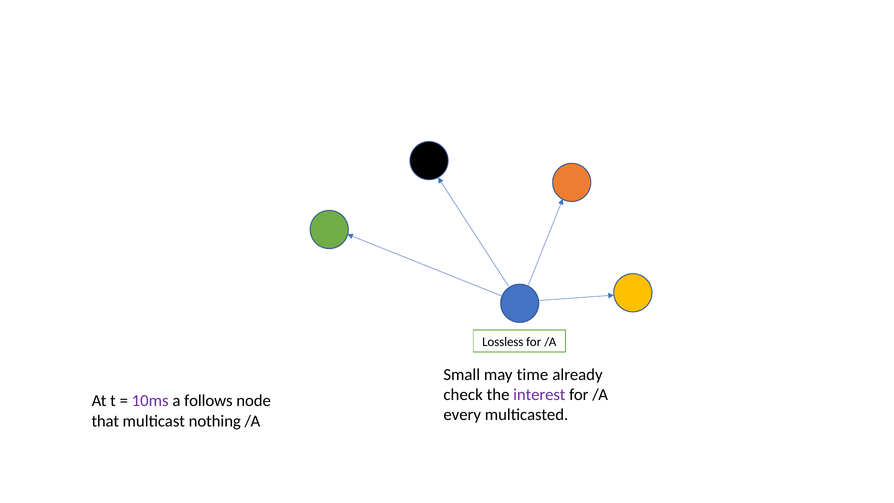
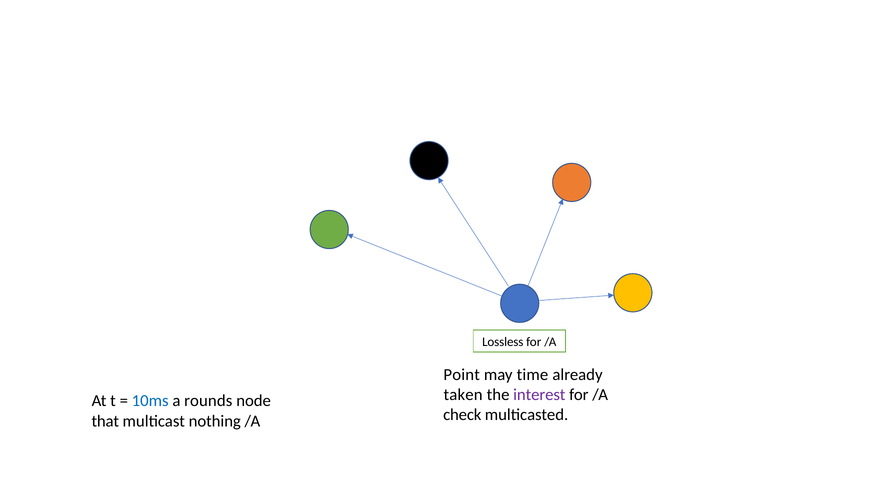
Small: Small -> Point (462, 375)
check: check -> taken (463, 395)
10ms colour: purple -> blue (150, 401)
follows: follows -> rounds (208, 401)
every: every -> check (462, 415)
